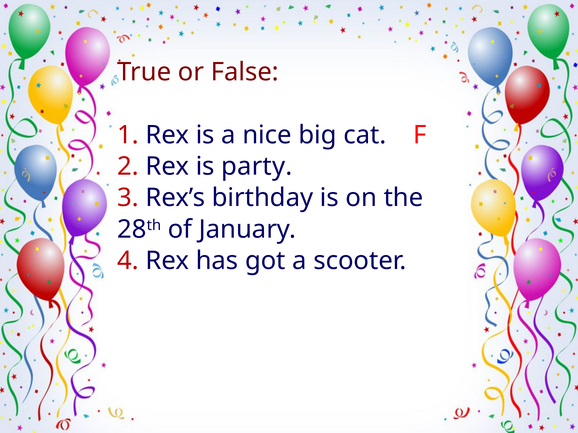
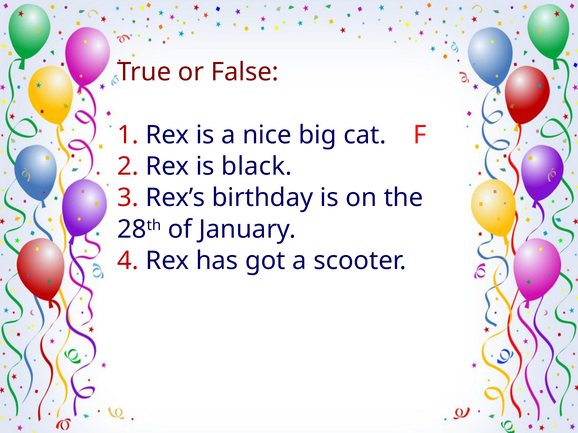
party: party -> black (257, 167)
